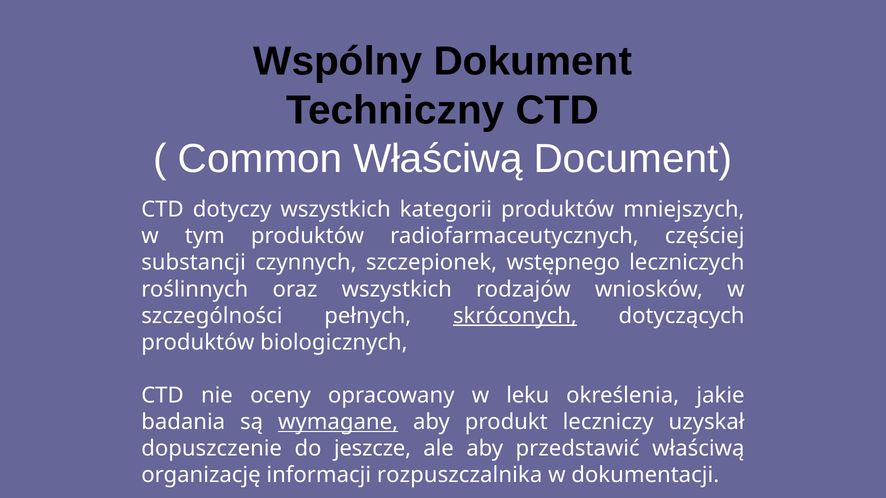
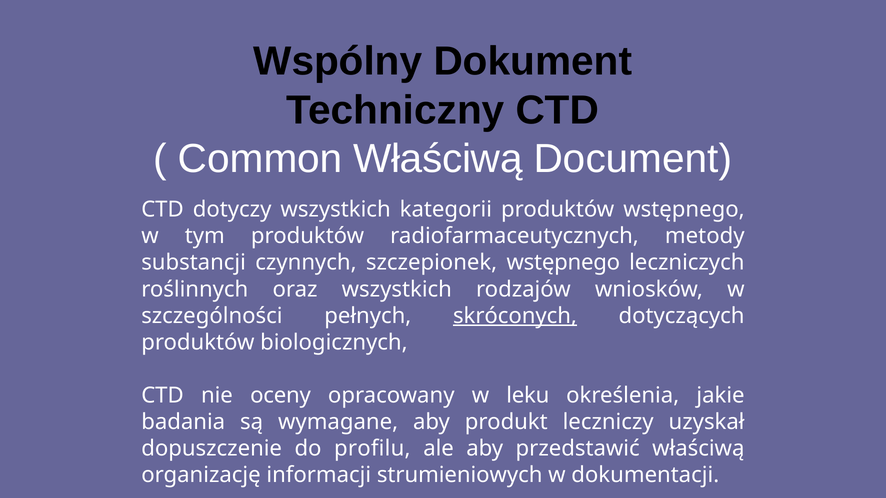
produktów mniejszych: mniejszych -> wstępnego (684, 210)
częściej: częściej -> metody (705, 236)
wymagane underline: present -> none (338, 422)
jeszcze: jeszcze -> profilu (372, 449)
rozpuszczalnika: rozpuszczalnika -> strumieniowych (460, 476)
